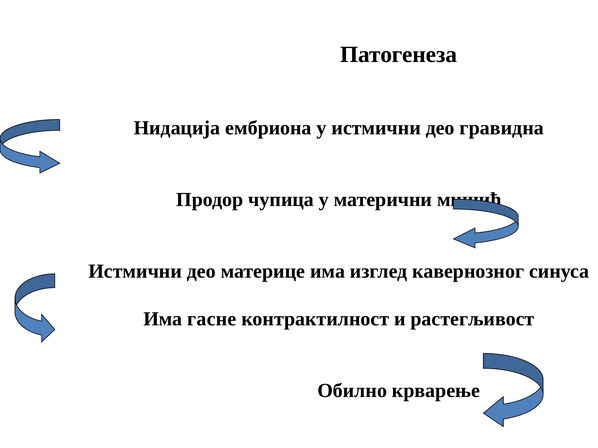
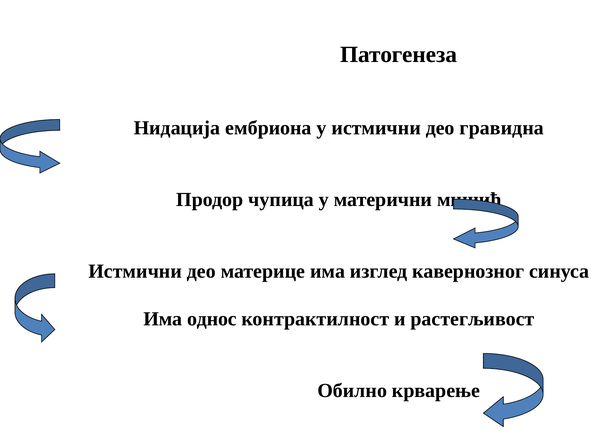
гасне: гасне -> однос (212, 319)
